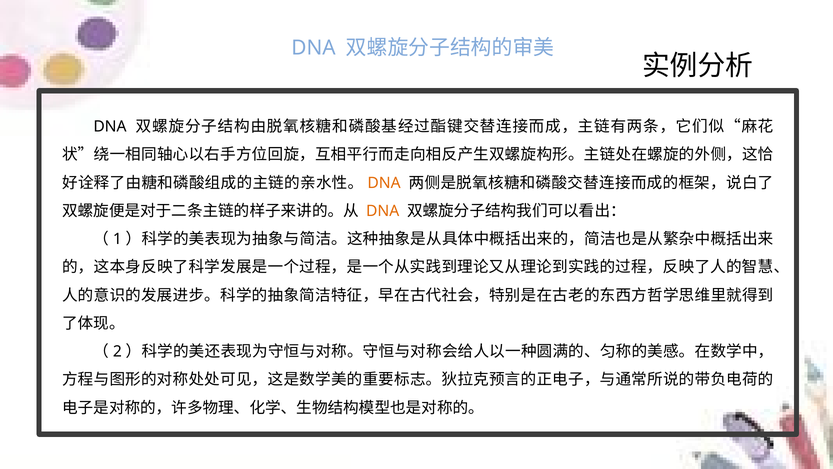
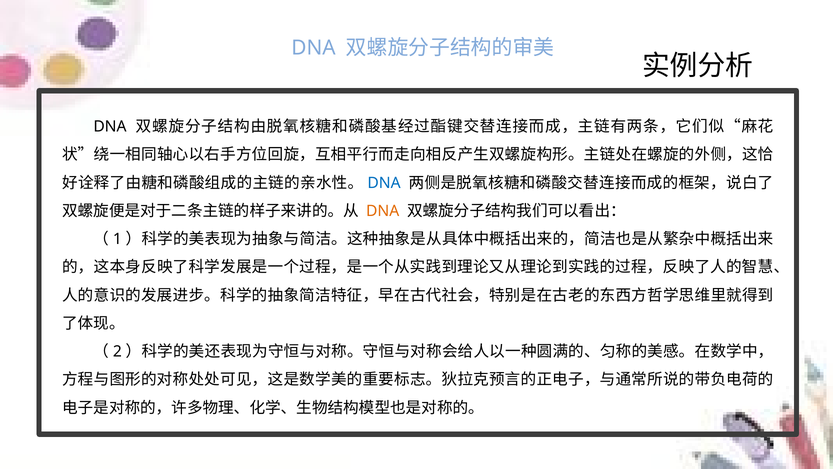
DNA colour: orange -> blue (384, 183)
